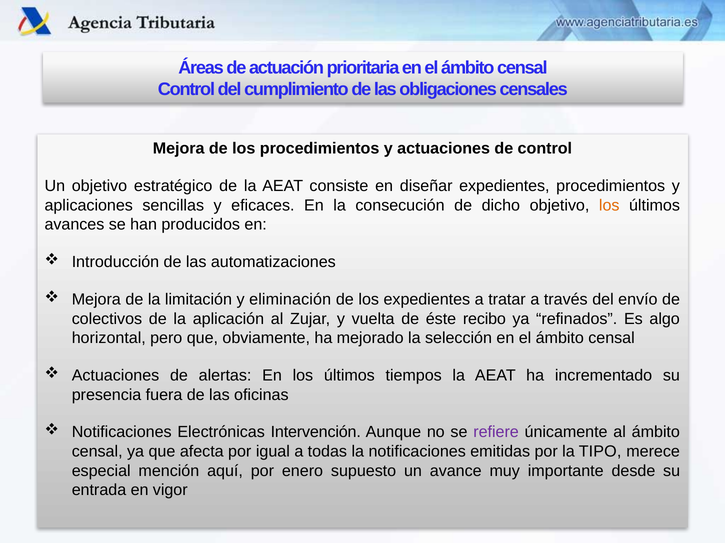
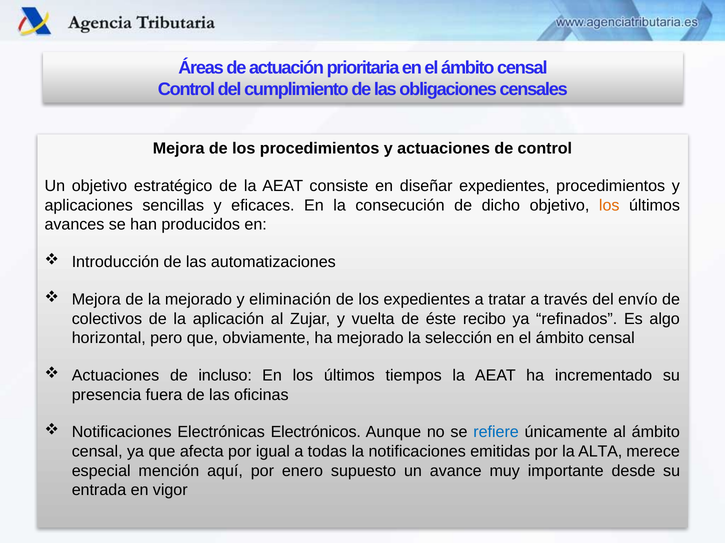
la limitación: limitación -> mejorado (198, 300)
alertas: alertas -> incluso (225, 376)
Intervención: Intervención -> Electrónicos (316, 433)
refiere colour: purple -> blue (496, 433)
TIPO: TIPO -> ALTA (600, 452)
